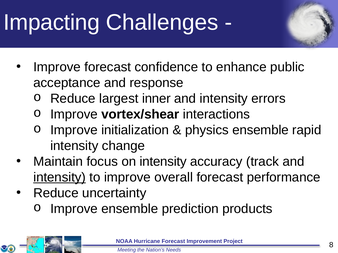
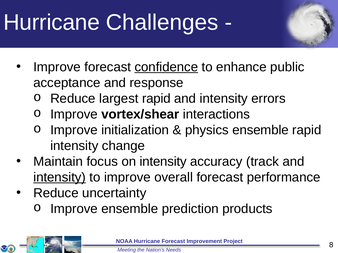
Impacting: Impacting -> Hurricane (52, 22)
confidence underline: none -> present (166, 67)
largest inner: inner -> rapid (156, 99)
